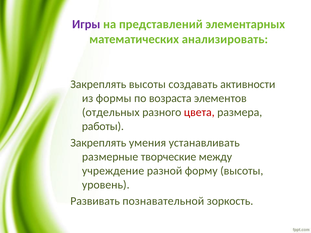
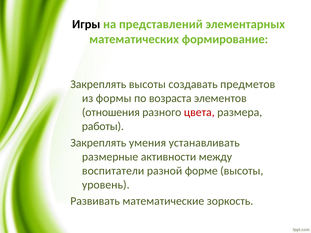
Игры colour: purple -> black (86, 24)
анализировать: анализировать -> формирование (225, 39)
активности: активности -> предметов (248, 84)
отдельных: отдельных -> отношения (111, 112)
творческие: творческие -> активности (169, 157)
учреждение: учреждение -> воспитатели (113, 171)
форму: форму -> форме (201, 171)
познавательной: познавательной -> математические (163, 201)
